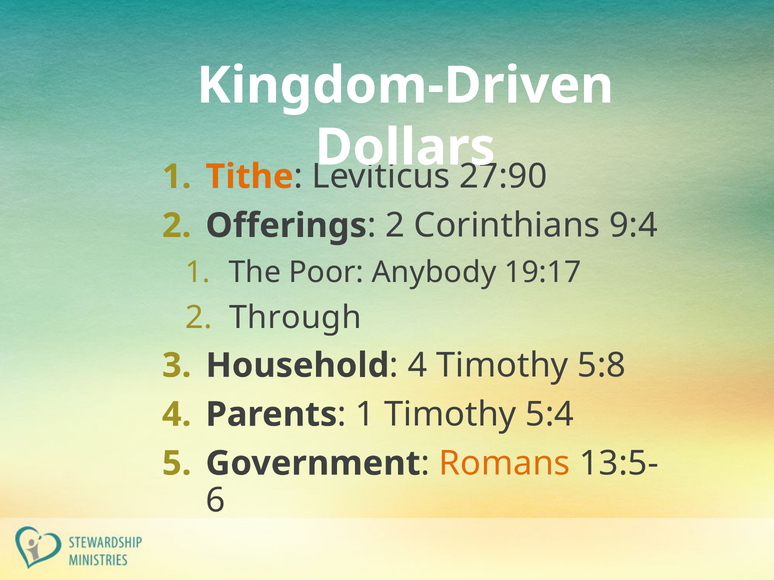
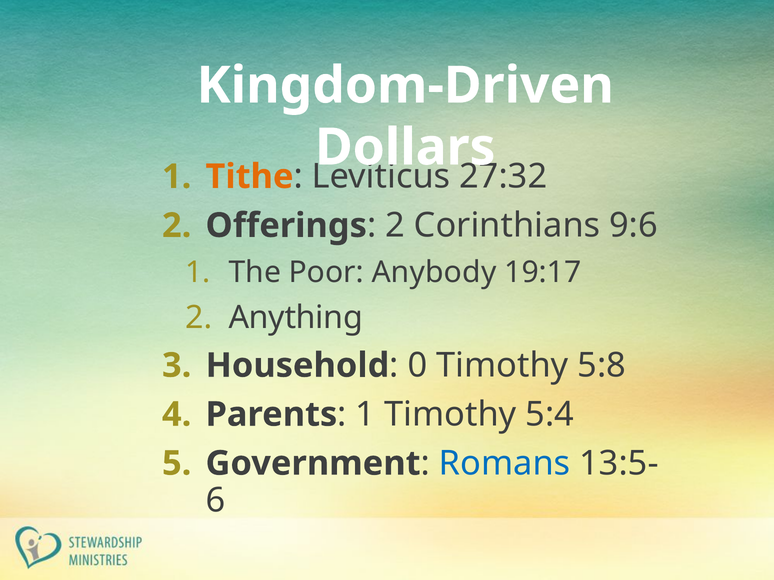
27:90: 27:90 -> 27:32 (503, 177)
9:4: 9:4 -> 9:6 (634, 226)
Through: Through -> Anything (296, 318)
4: 4 -> 0 (417, 366)
Romans colour: orange -> blue (505, 464)
